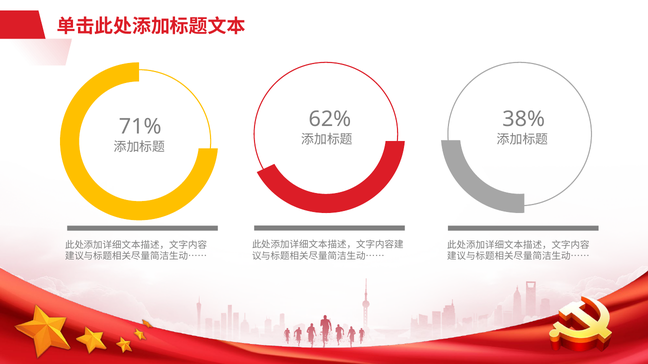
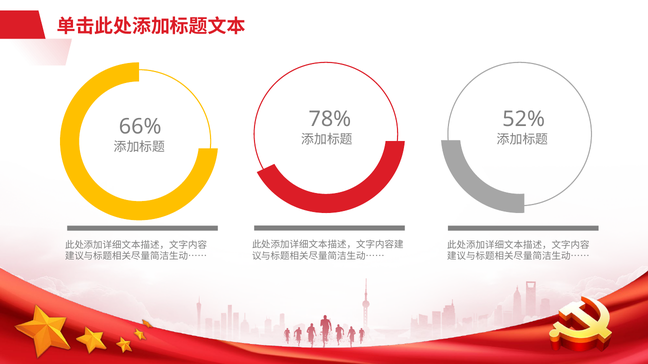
62%: 62% -> 78% (330, 119)
38%: 38% -> 52% (524, 119)
71%: 71% -> 66% (140, 127)
